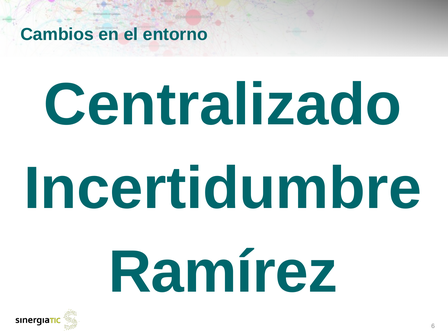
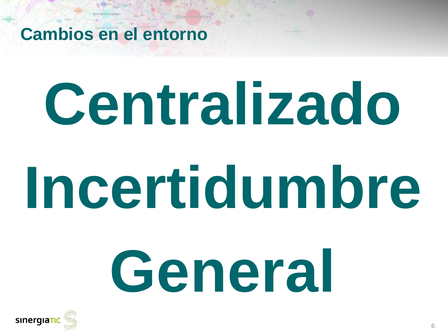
Ramírez: Ramírez -> General (222, 272)
